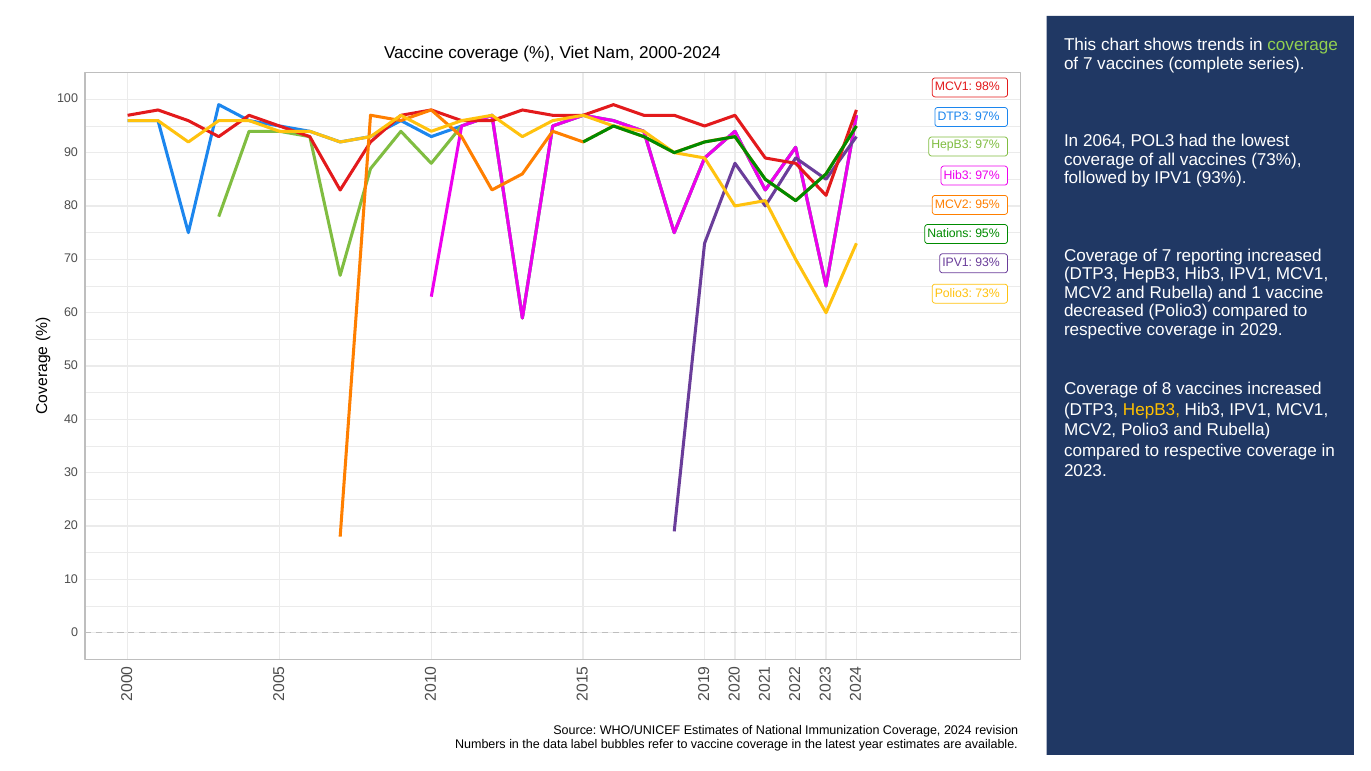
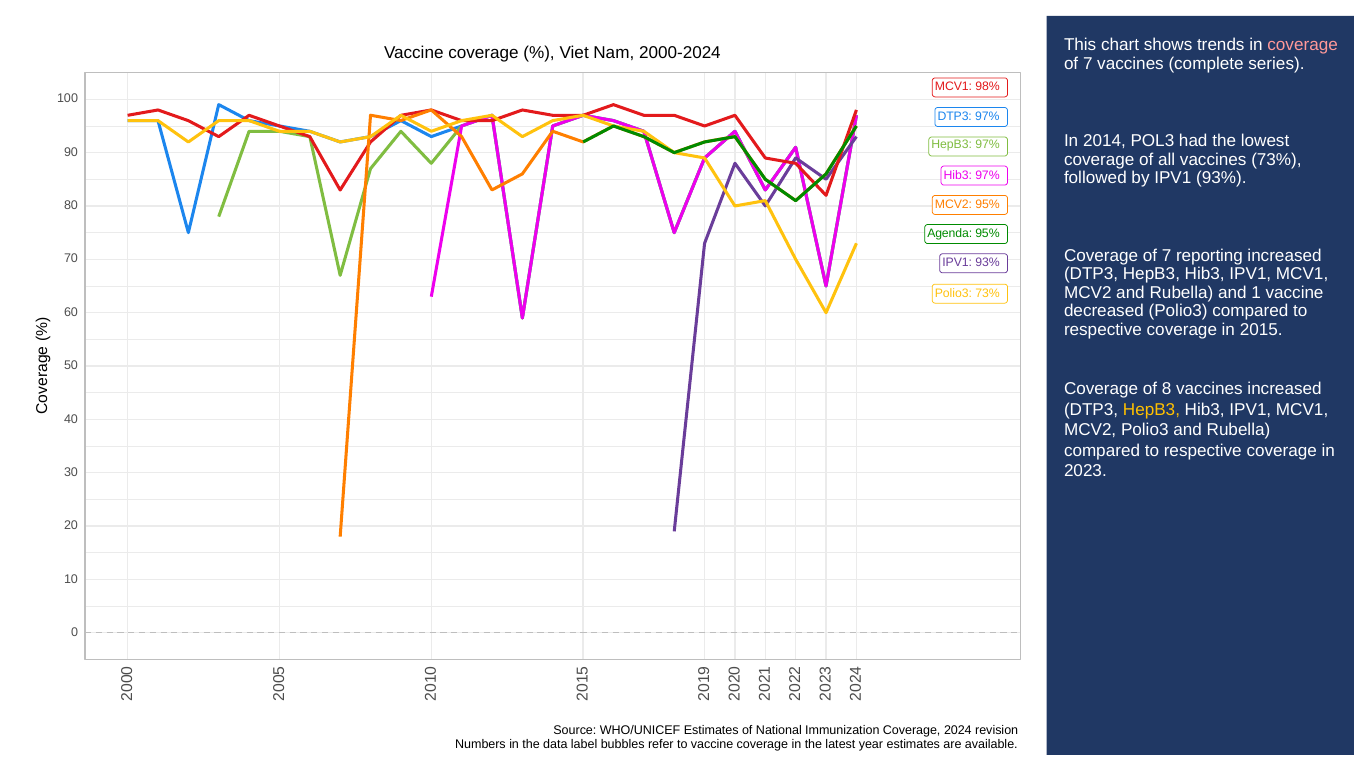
coverage colour: light green -> pink (1303, 45)
2064: 2064 -> 2014 (1104, 141)
Nations: Nations -> Agenda (950, 234)
2029: 2029 -> 2015 (1261, 330)
